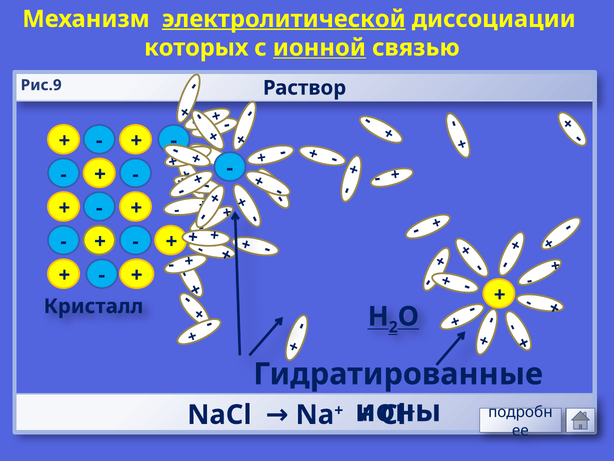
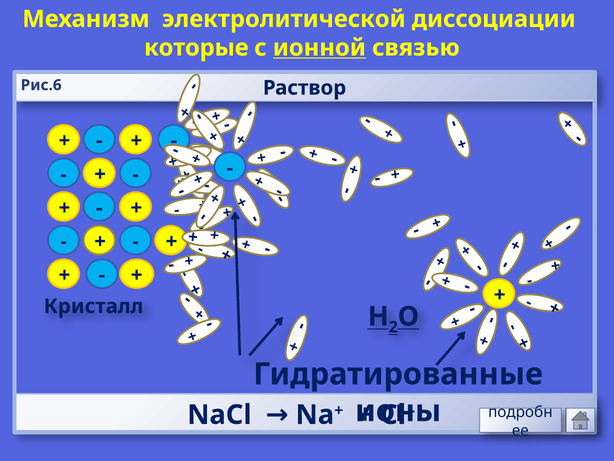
электролитической underline: present -> none (284, 19)
которых: которых -> которые (196, 48)
Рис.9: Рис.9 -> Рис.6 (41, 85)
